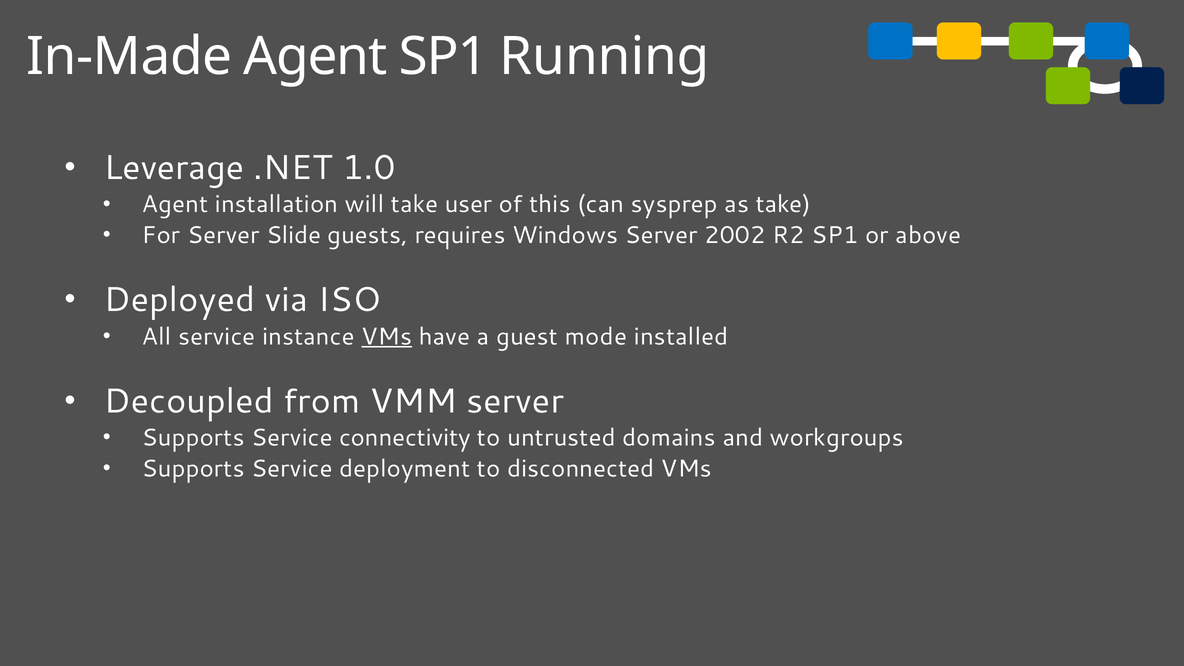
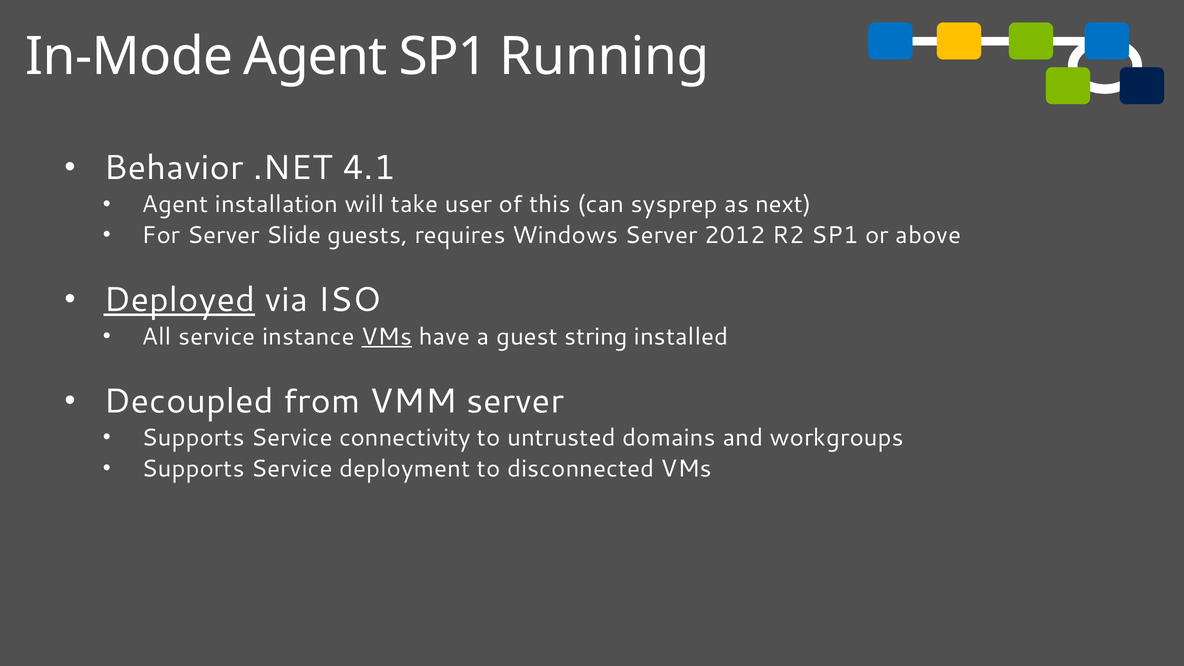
In-Made: In-Made -> In-Mode (129, 57)
Leverage: Leverage -> Behavior (174, 168)
1.0: 1.0 -> 4.1 (369, 168)
as take: take -> next (783, 204)
2002: 2002 -> 2012 (735, 235)
Deployed underline: none -> present (179, 300)
mode: mode -> string (596, 336)
